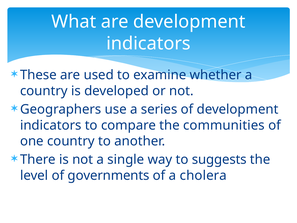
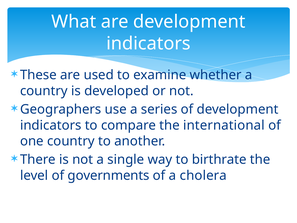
communities: communities -> international (224, 125)
suggests: suggests -> birthrate (219, 159)
